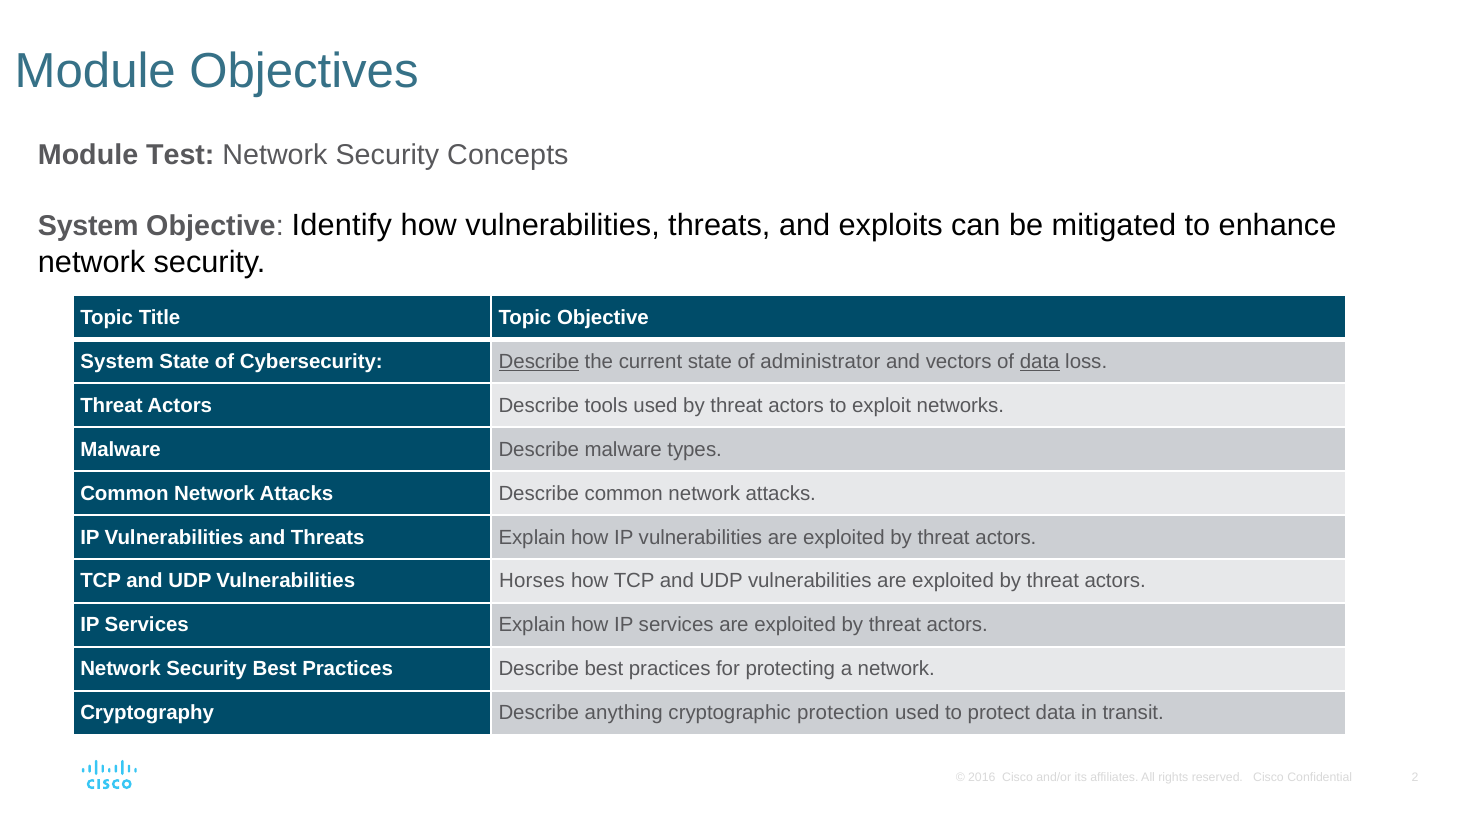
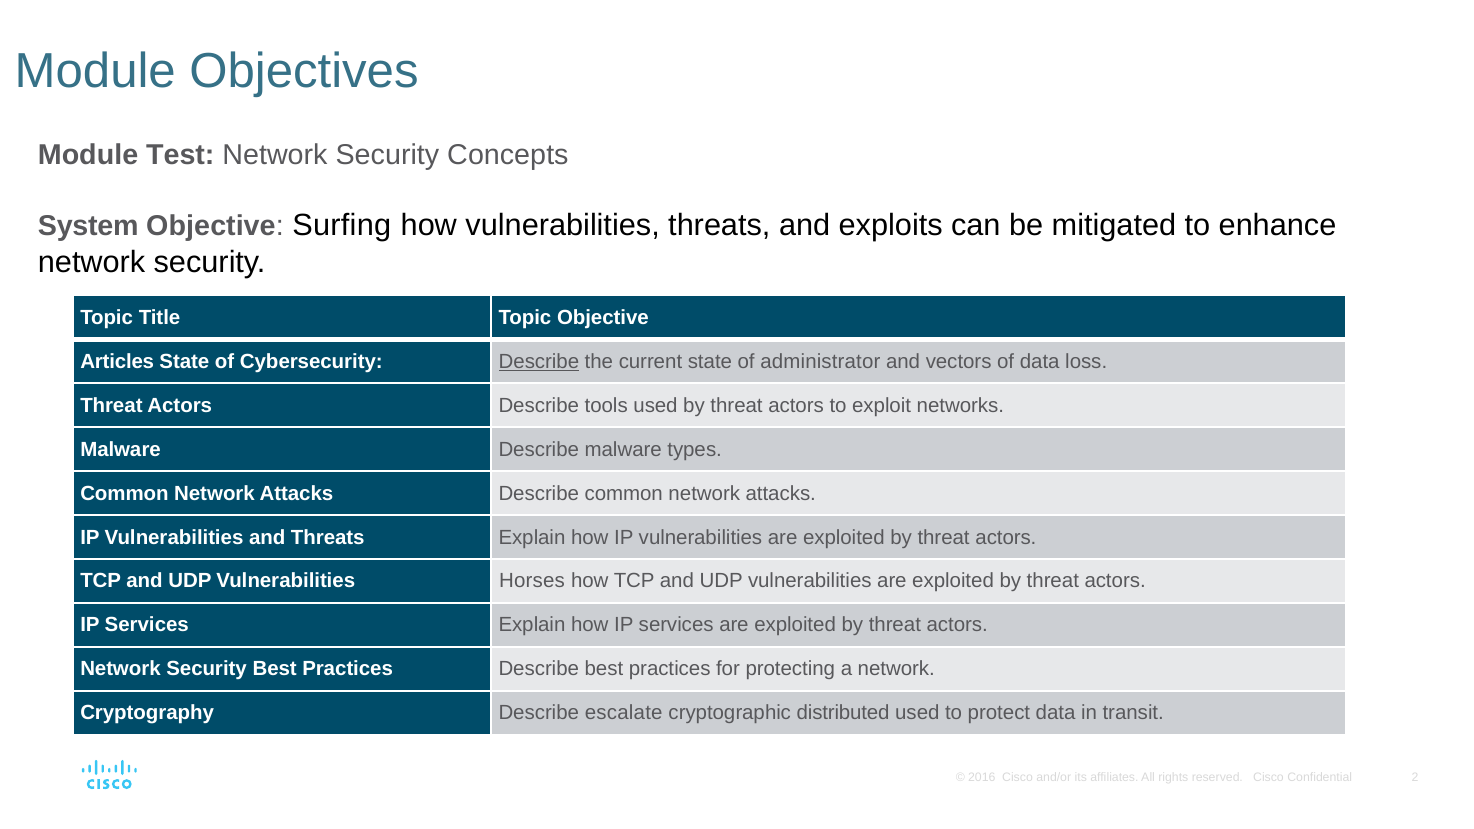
Identify: Identify -> Surfing (342, 226)
System: System -> Articles (117, 362)
data underline: present -> none (1040, 362)
anything: anything -> escalate (624, 713)
protection: protection -> distributed (843, 713)
